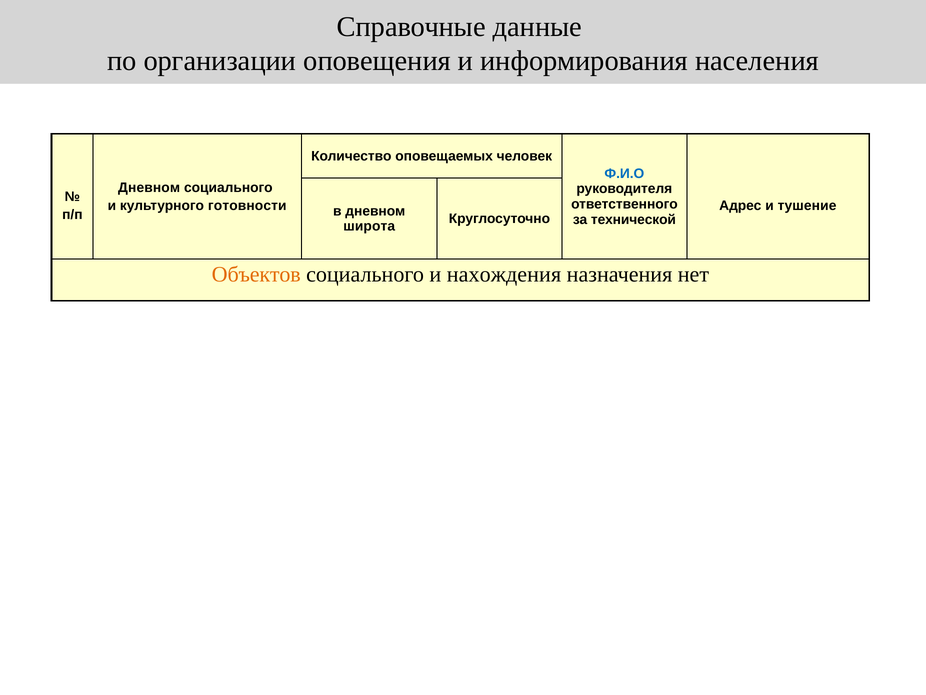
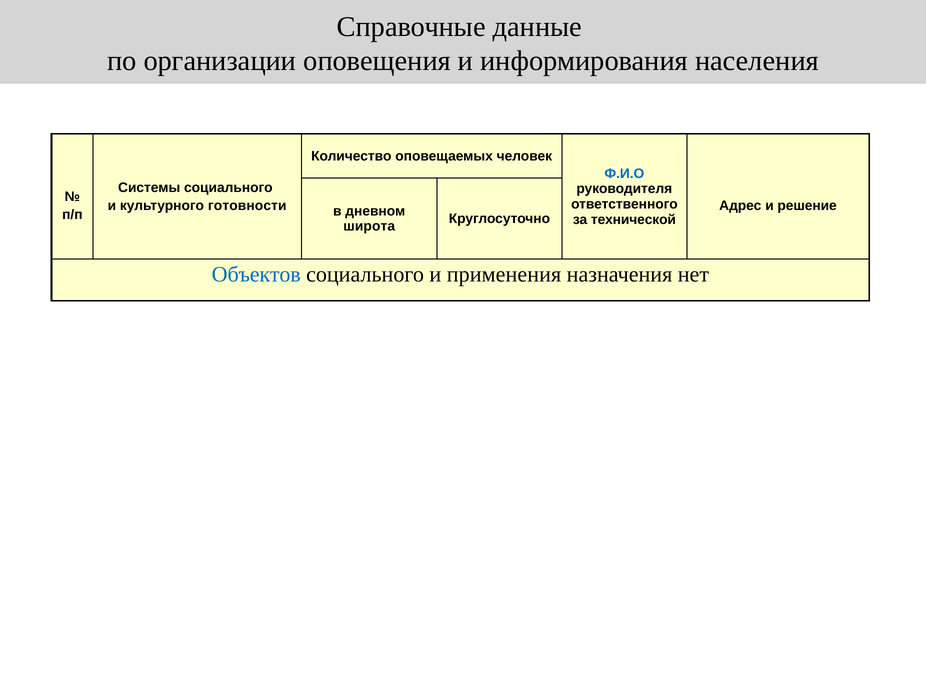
Дневном: Дневном -> Системы (149, 187)
тушение: тушение -> решение (807, 205)
Объектов colour: orange -> blue (256, 274)
нахождения: нахождения -> применения (504, 274)
